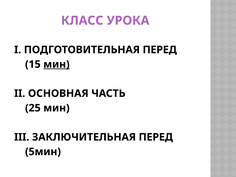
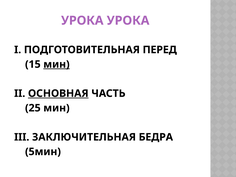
КЛАСС: КЛАСС -> УРОКА (82, 21)
ОСНОВНАЯ underline: none -> present (58, 93)
ЗАКЛЮЧИТЕЛЬНАЯ ПЕРЕД: ПЕРЕД -> БЕДРА (156, 137)
